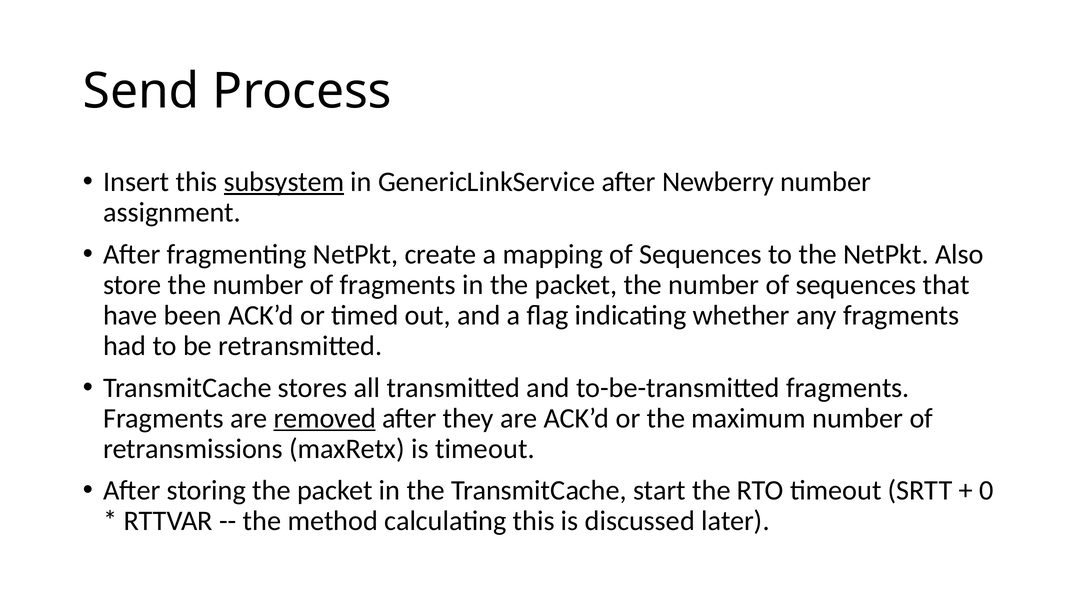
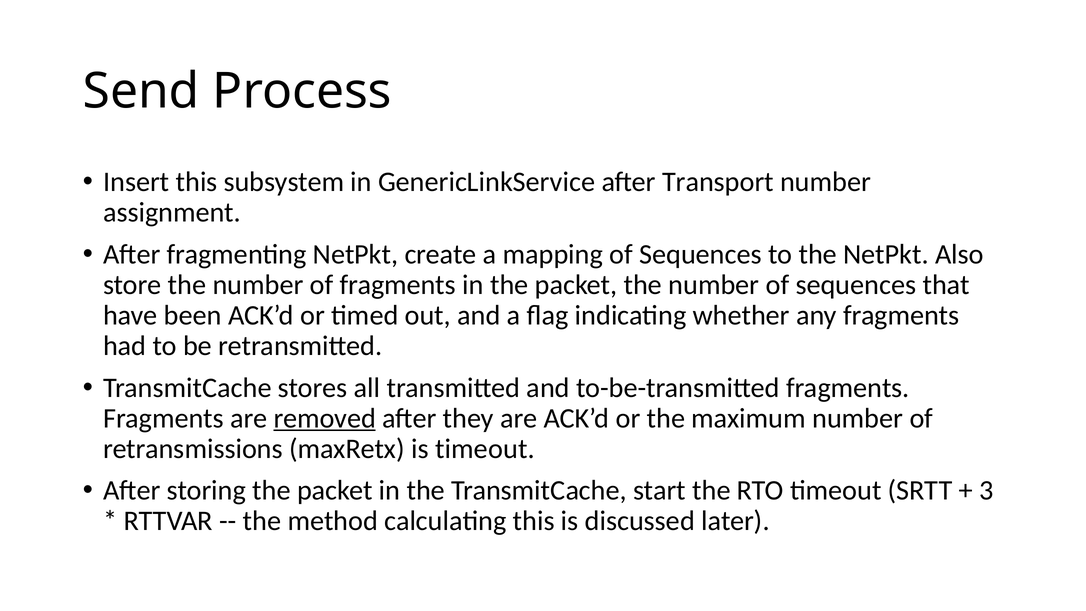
subsystem underline: present -> none (284, 182)
Newberry: Newberry -> Transport (718, 182)
0: 0 -> 3 (986, 490)
